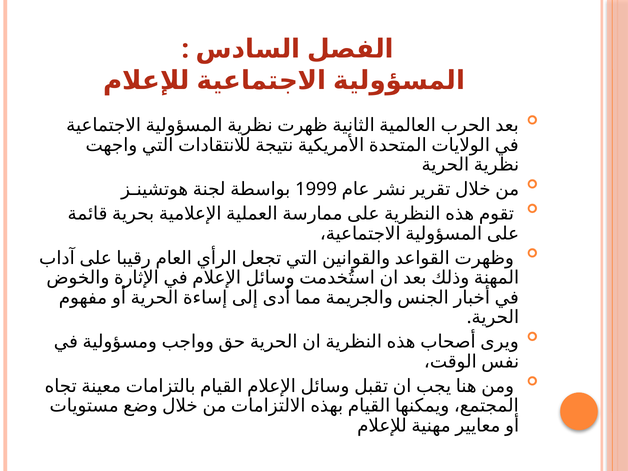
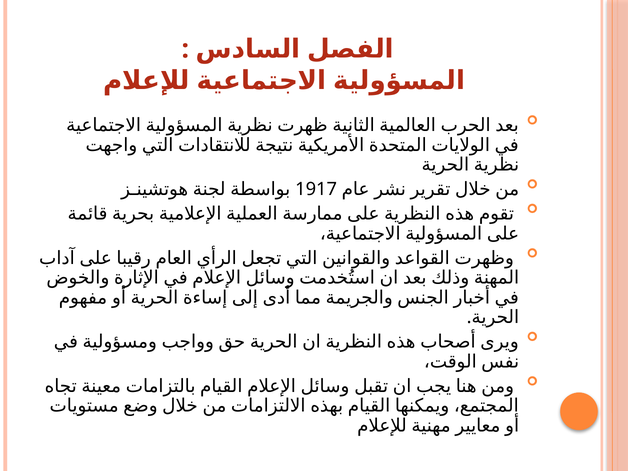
1999: 1999 -> 1917 (316, 189)
